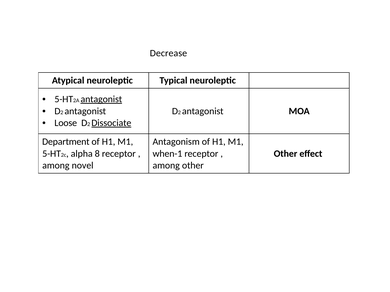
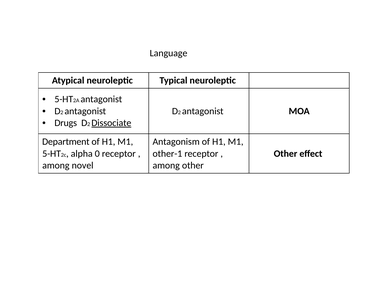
Decrease: Decrease -> Language (169, 53)
antagonist underline: present -> none (101, 99)
Loose: Loose -> Drugs (66, 123)
8: 8 -> 0 (97, 154)
when-1: when-1 -> other-1 (167, 154)
